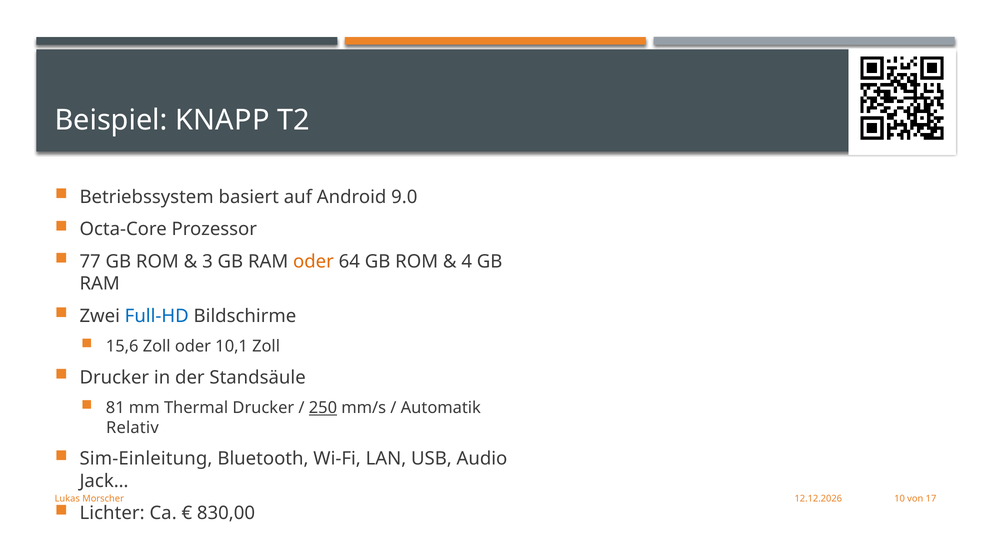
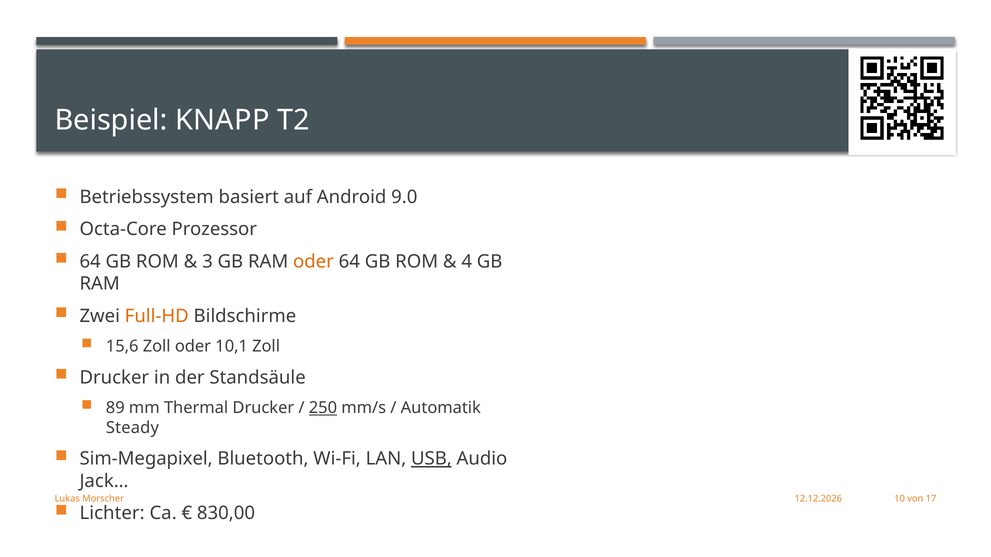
77: 77 -> 64 (90, 262)
Full-HD colour: blue -> orange (157, 316)
81: 81 -> 89 (115, 408)
Relativ: Relativ -> Steady (132, 428)
Sim-Einleitung: Sim-Einleitung -> Sim-Megapixel (146, 459)
USB underline: none -> present (431, 459)
